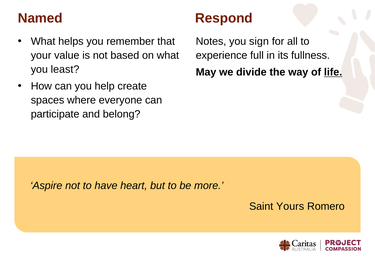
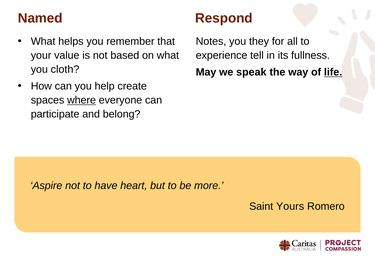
sign: sign -> they (259, 41)
full: full -> tell (257, 55)
least: least -> cloth (65, 69)
divide: divide -> speak (251, 72)
where underline: none -> present (82, 100)
